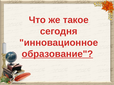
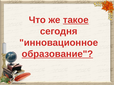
такое underline: none -> present (76, 20)
